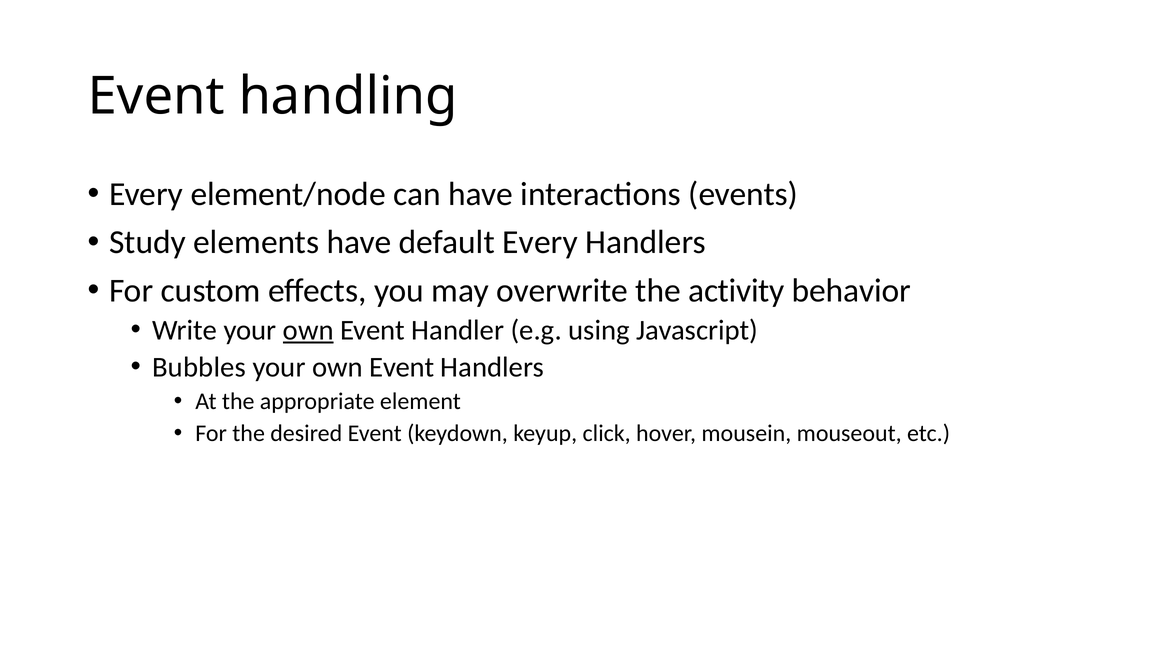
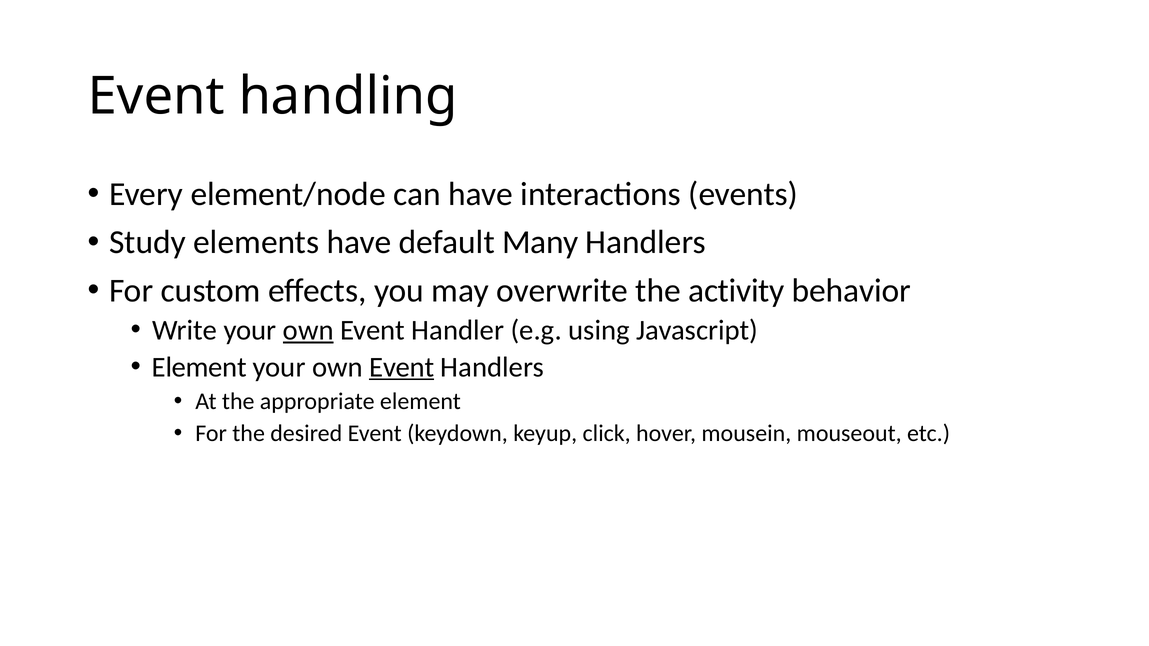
default Every: Every -> Many (540, 242)
Bubbles: Bubbles -> Element (199, 367)
Event underline: none -> present (402, 367)
